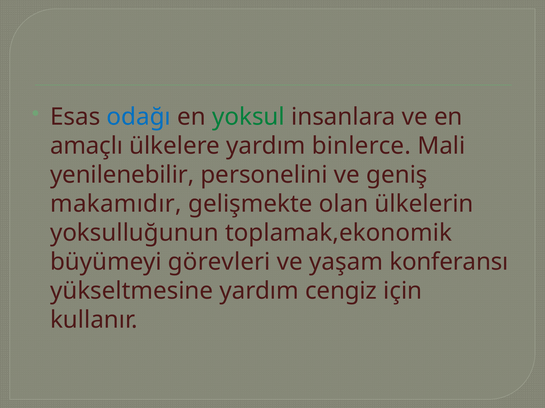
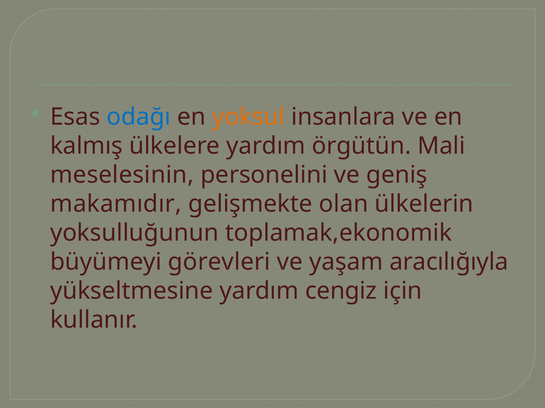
yoksul colour: green -> orange (248, 117)
amaçlı: amaçlı -> kalmış (86, 146)
binlerce: binlerce -> örgütün (362, 146)
yenilenebilir: yenilenebilir -> meselesinin (122, 175)
konferansı: konferansı -> aracılığıyla (449, 262)
